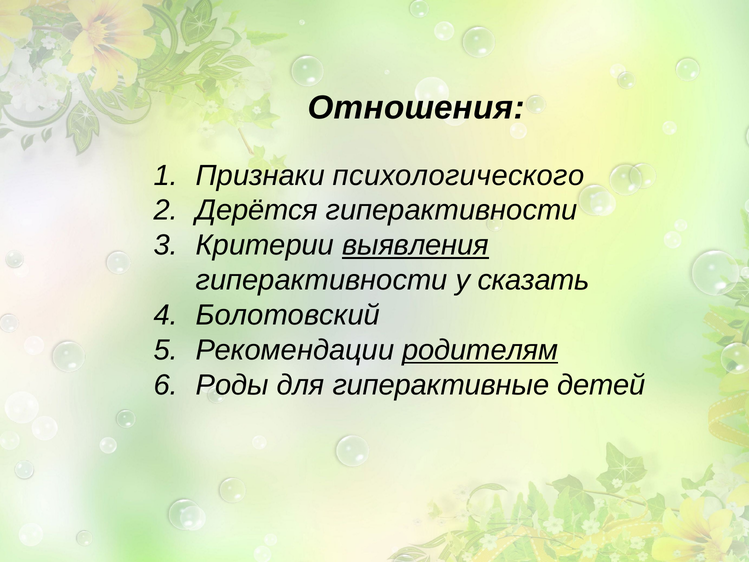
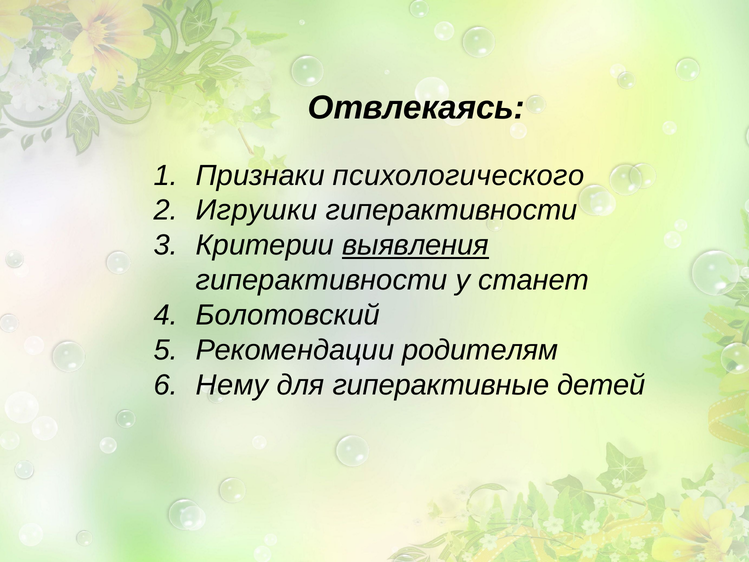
Отношения: Отношения -> Отвлекаясь (416, 108)
Дерётся: Дерётся -> Игрушки (257, 210)
сказать: сказать -> станет (534, 280)
родителям underline: present -> none (480, 350)
Роды: Роды -> Нему (232, 385)
